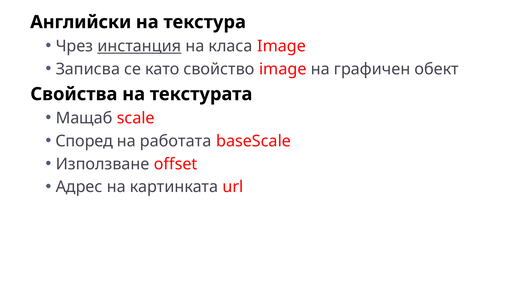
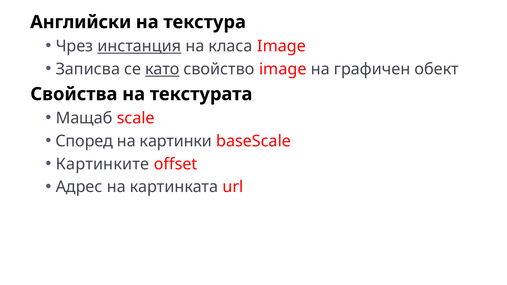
като underline: none -> present (162, 69)
работата: работата -> картинки (176, 141)
Използване: Използване -> Картинките (102, 164)
